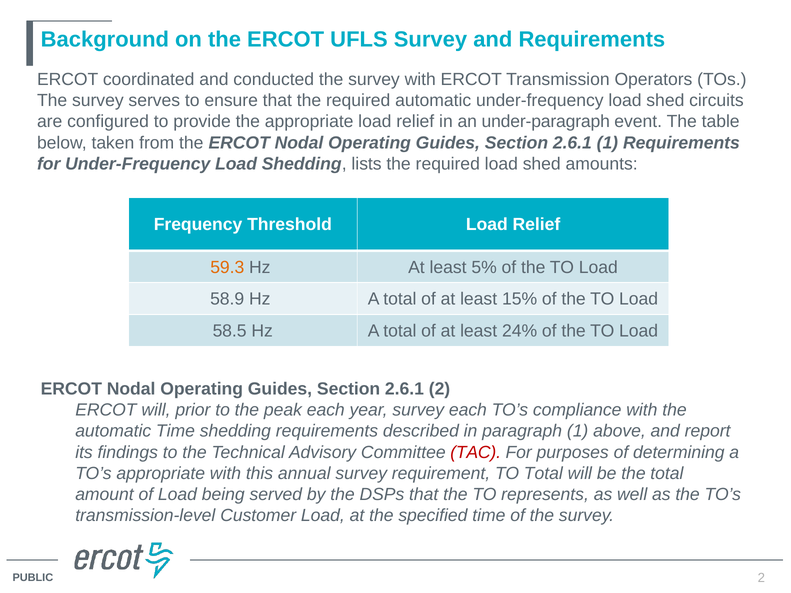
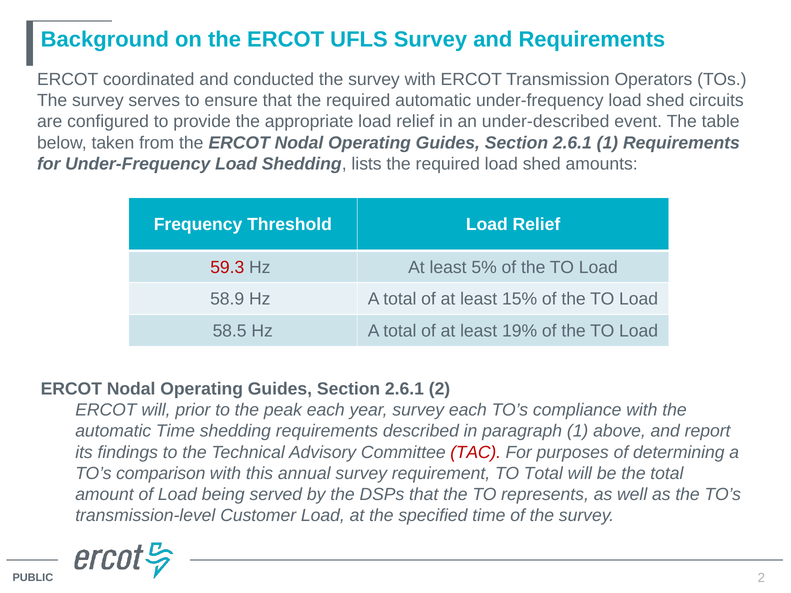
under-paragraph: under-paragraph -> under-described (546, 122)
59.3 colour: orange -> red (227, 267)
24%: 24% -> 19% (520, 331)
TO’s appropriate: appropriate -> comparison (161, 474)
